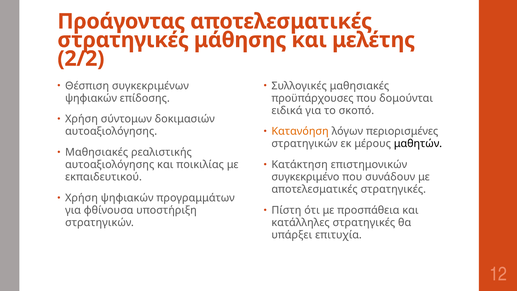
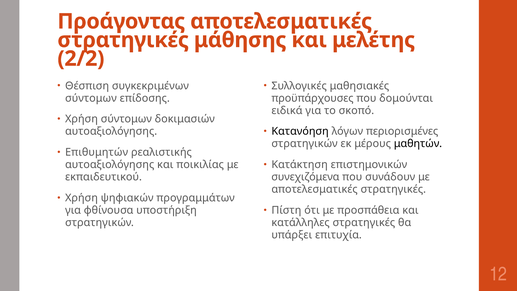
ψηφιακών: ψηφιακών -> σύντομων (91, 98)
Κατανόηση colour: orange -> black (300, 131)
Μαθησιακές: Μαθησιακές -> Επιθυμητών (97, 152)
συγκεκριμένο: συγκεκριμένο -> συνεχιζόμενα (305, 177)
